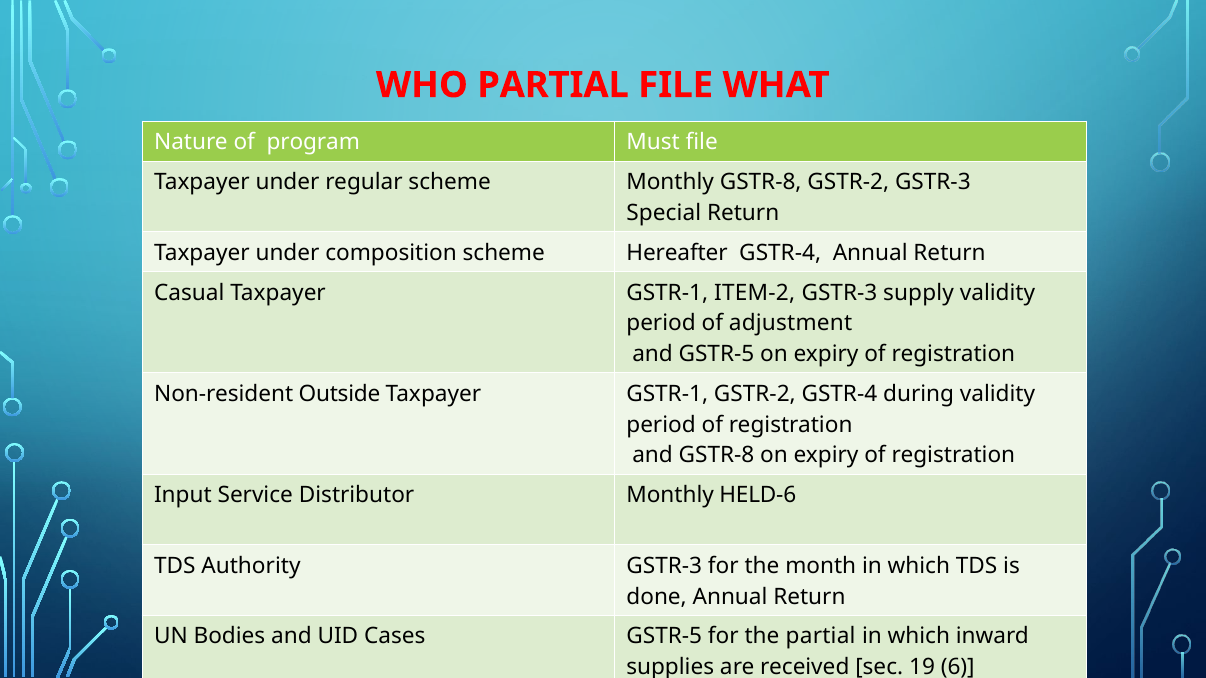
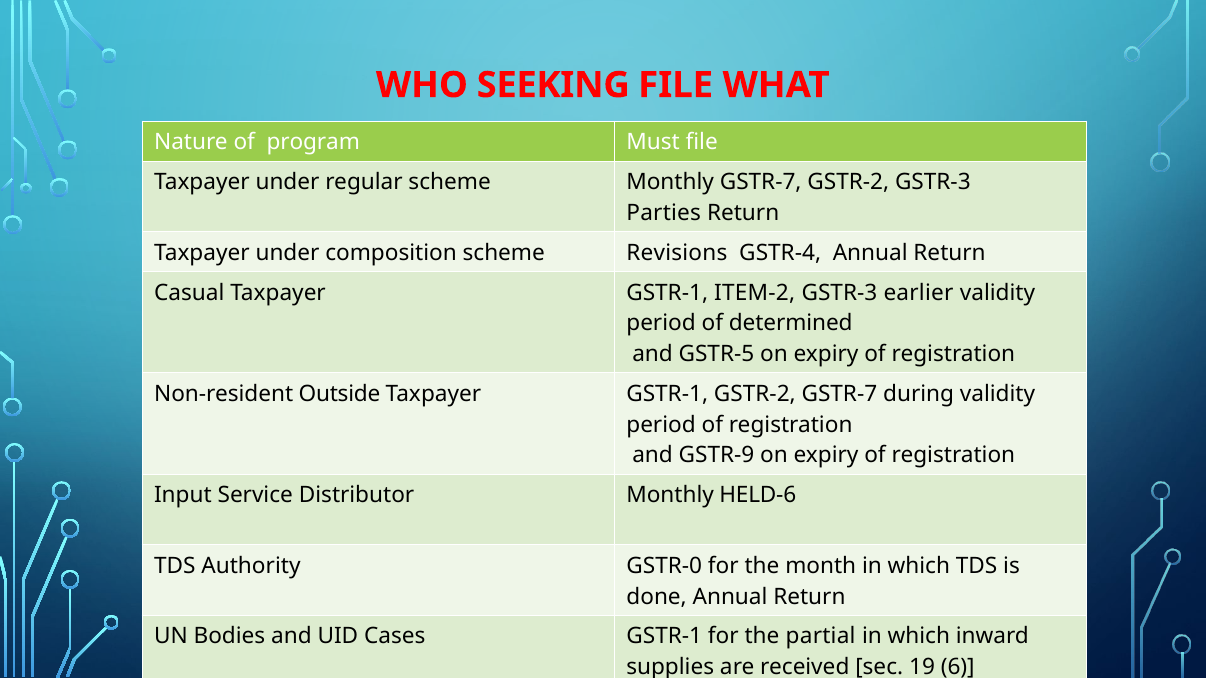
WHO PARTIAL: PARTIAL -> SEEKING (553, 85)
Monthly GSTR-8: GSTR-8 -> GSTR-7 (761, 182)
Special: Special -> Parties (664, 213)
Hereafter: Hereafter -> Revisions (677, 253)
supply: supply -> earlier (918, 293)
adjustment: adjustment -> determined (791, 324)
GSTR-2 GSTR-4: GSTR-4 -> GSTR-7 (839, 394)
and GSTR-8: GSTR-8 -> GSTR-9 (717, 456)
Authority GSTR-3: GSTR-3 -> GSTR-0 (664, 566)
Cases GSTR-5: GSTR-5 -> GSTR-1 (664, 637)
